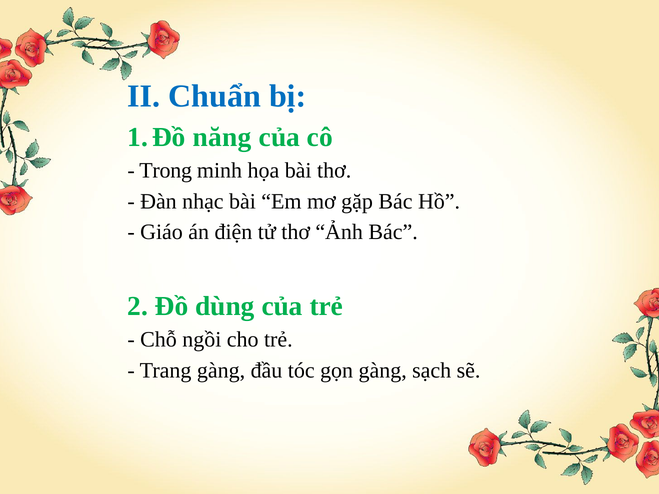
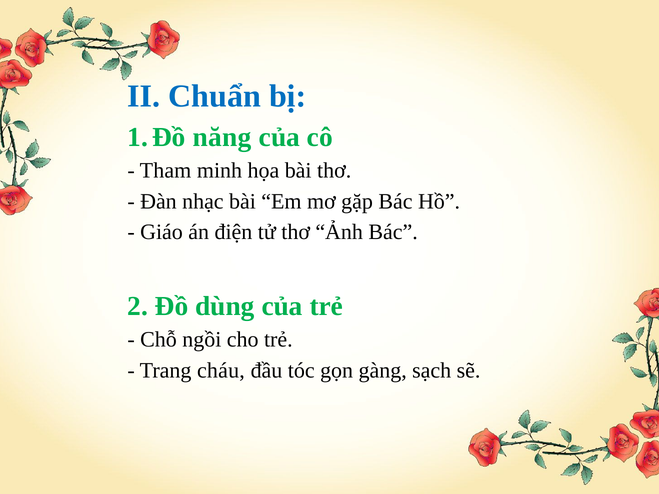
Trong: Trong -> Tham (166, 171)
Trang gàng: gàng -> cháu (221, 371)
